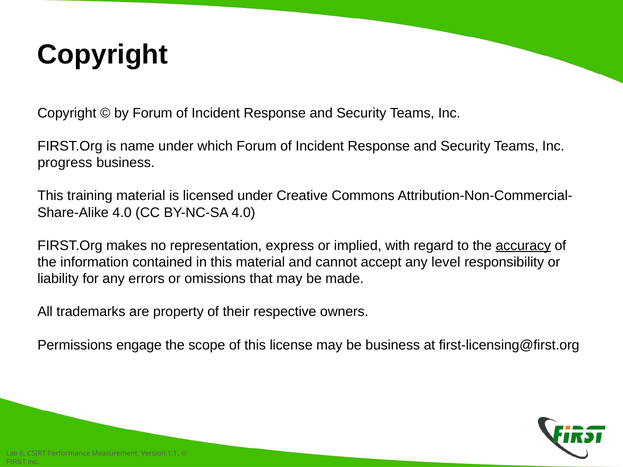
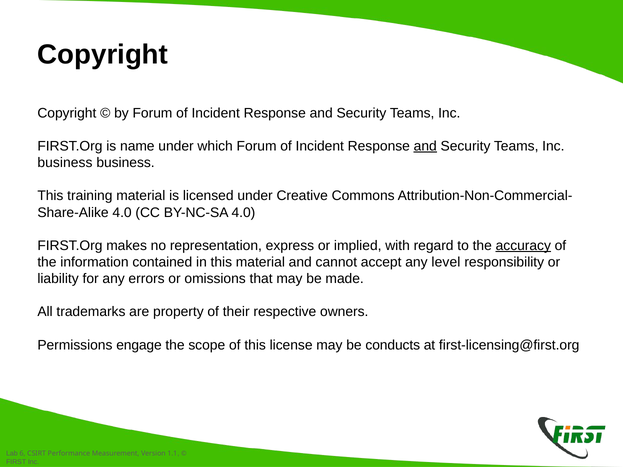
and underline: none -> present (425, 146)
progress: progress -> business (65, 163)
be business: business -> conducts (393, 345)
